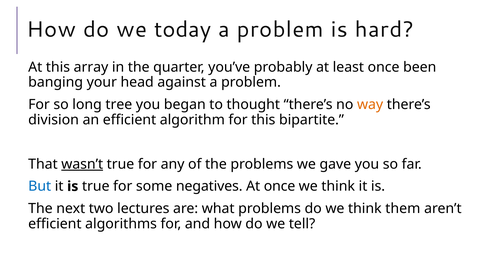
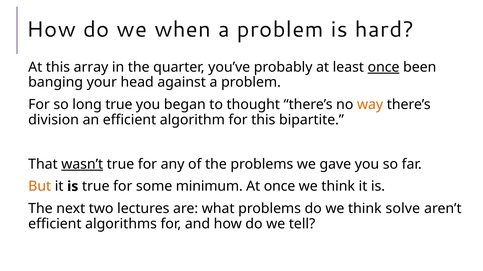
today: today -> when (183, 30)
once underline: none -> present (384, 67)
long tree: tree -> true (119, 105)
But colour: blue -> orange (40, 187)
negatives: negatives -> minimum (209, 187)
them: them -> solve (403, 209)
